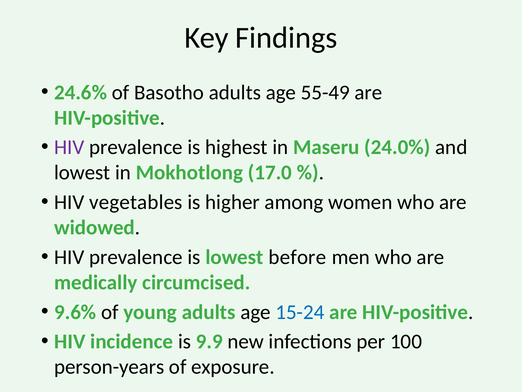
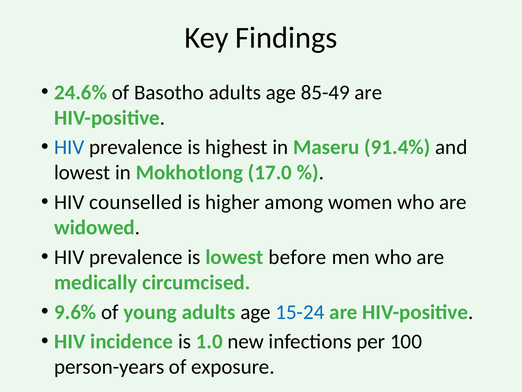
55-49: 55-49 -> 85-49 (325, 92)
HIV colour: purple -> blue (69, 147)
24.0%: 24.0% -> 91.4% (397, 147)
vegetables: vegetables -> counselled (136, 202)
9.9: 9.9 -> 1.0 (209, 341)
